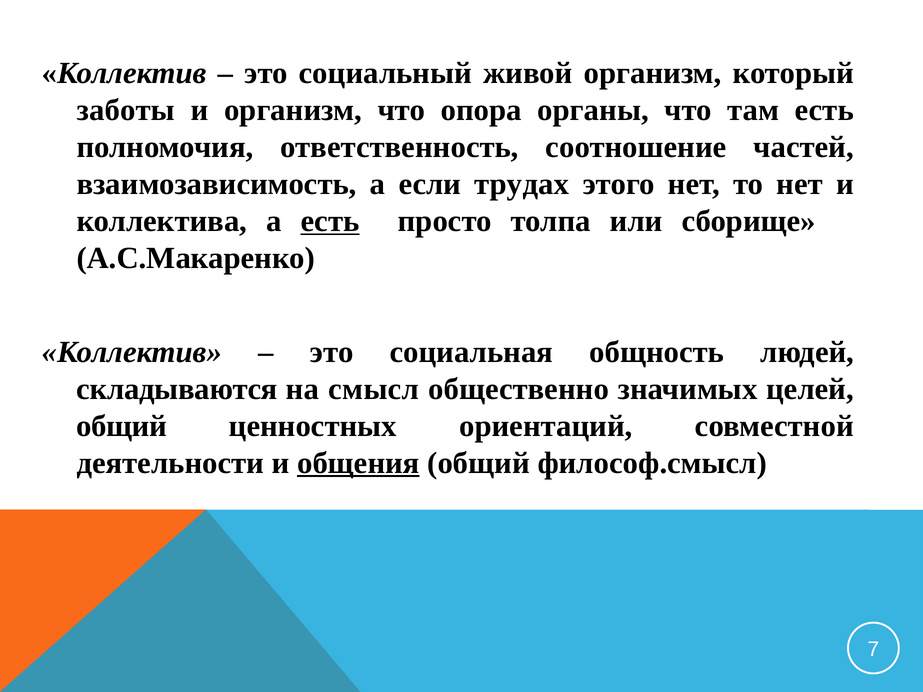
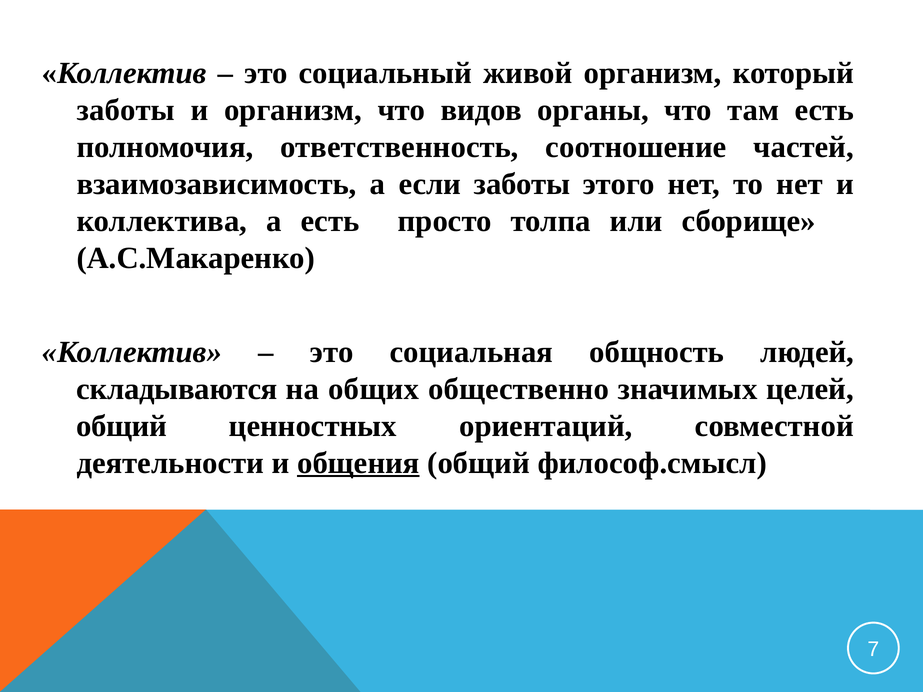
опора: опора -> видов (481, 110)
если трудах: трудах -> заботы (522, 184)
есть underline: present -> none (330, 221)
смысл: смысл -> общих (374, 389)
